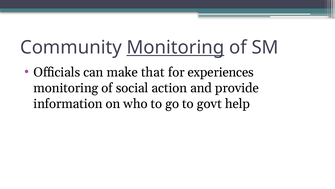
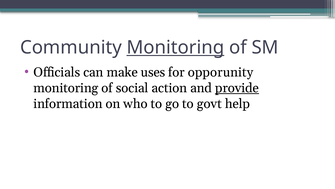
that: that -> uses (153, 72)
experiences: experiences -> opporunity (221, 72)
provide underline: none -> present (237, 88)
